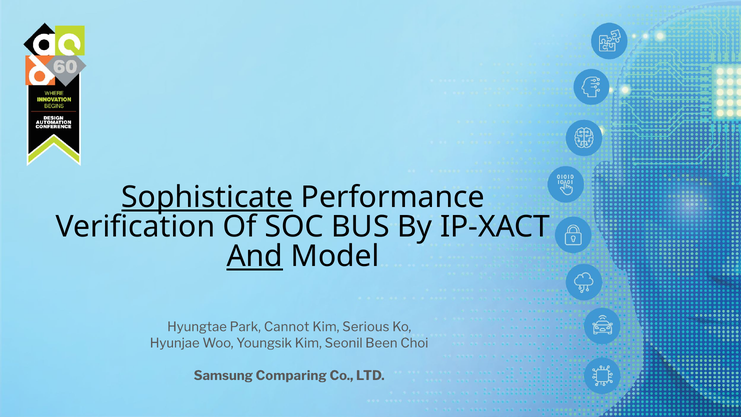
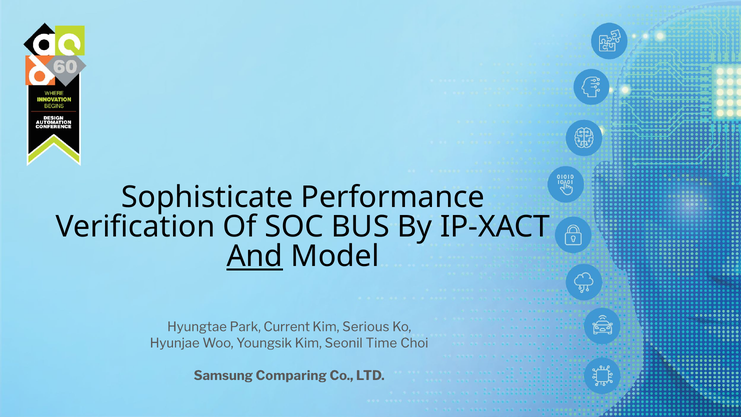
Sophisticate underline: present -> none (207, 197)
Cannot: Cannot -> Current (287, 327)
Been: Been -> Time (381, 343)
